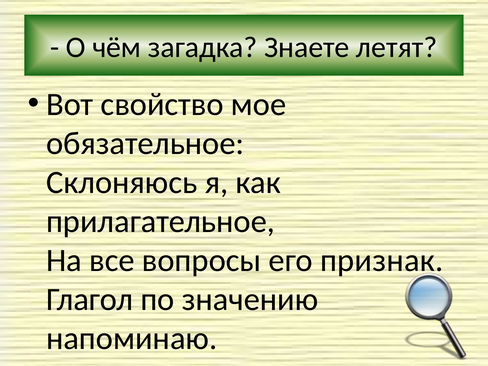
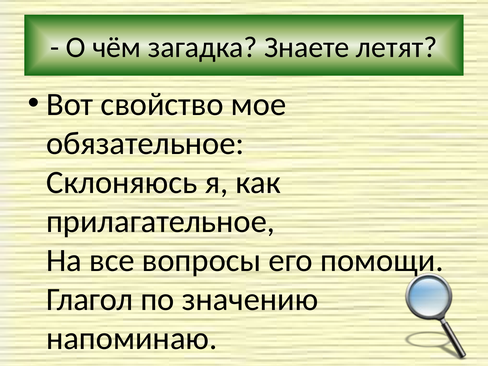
признак: признак -> помощи (382, 260)
